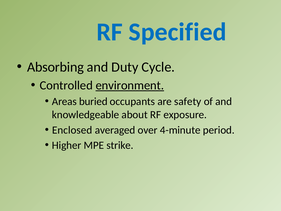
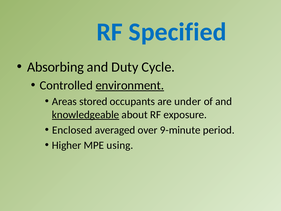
buried: buried -> stored (93, 101)
safety: safety -> under (188, 101)
knowledgeable underline: none -> present (86, 115)
4-minute: 4-minute -> 9-minute (180, 130)
strike: strike -> using (120, 145)
